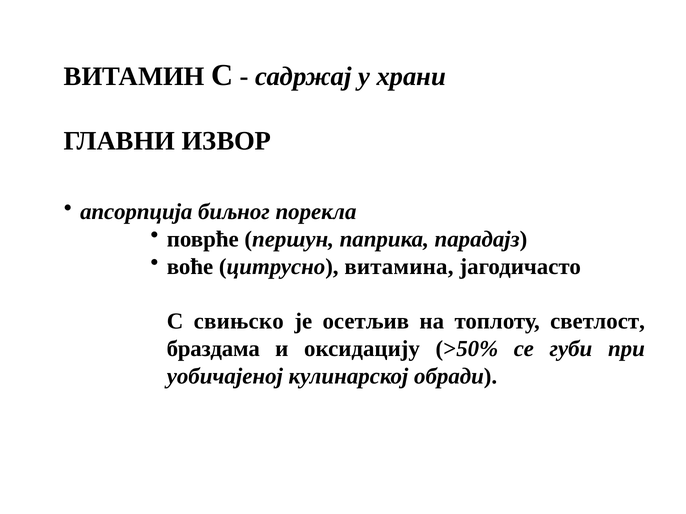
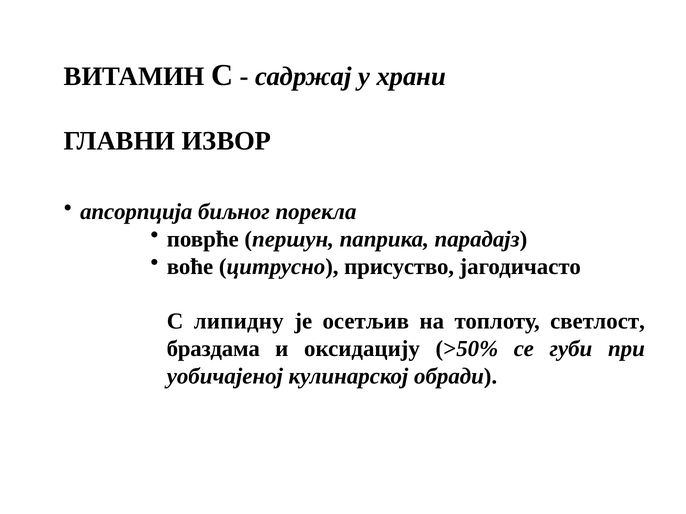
витамина: витамина -> присуство (399, 267)
свињско: свињско -> липидну (239, 322)
